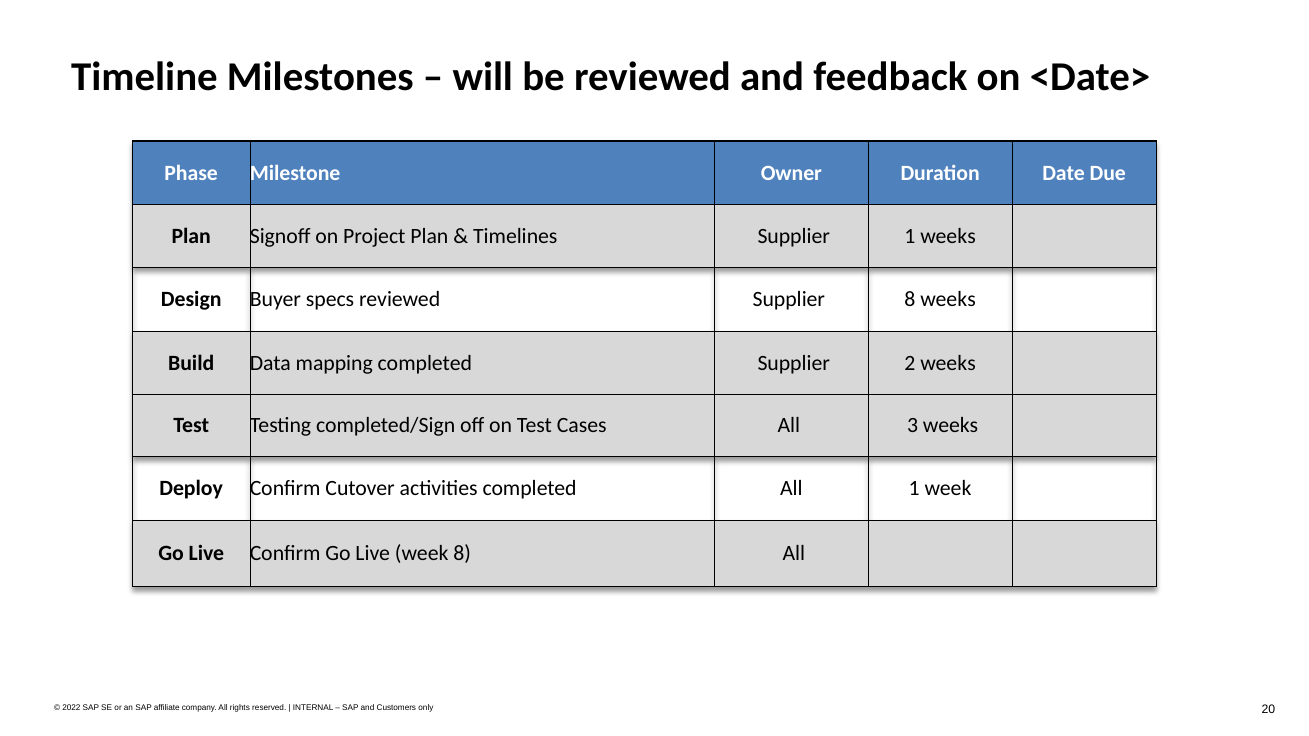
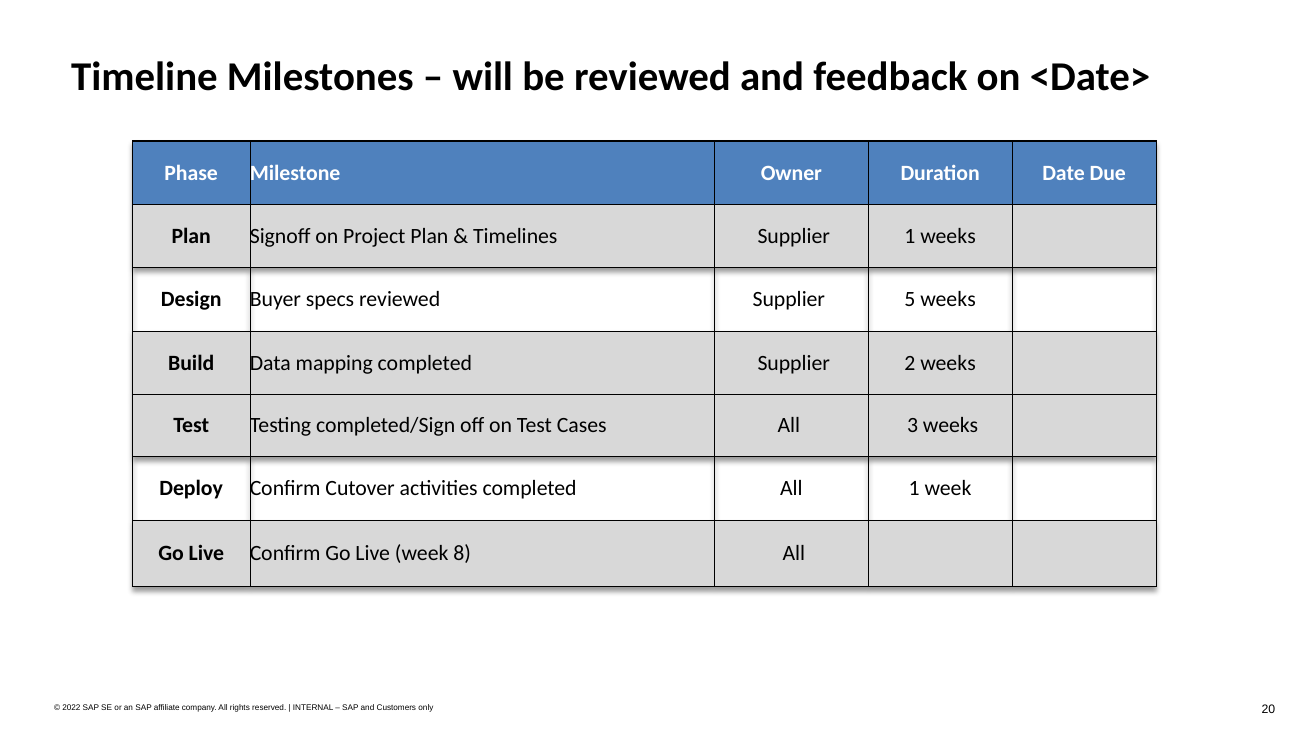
Supplier 8: 8 -> 5 (910, 300)
